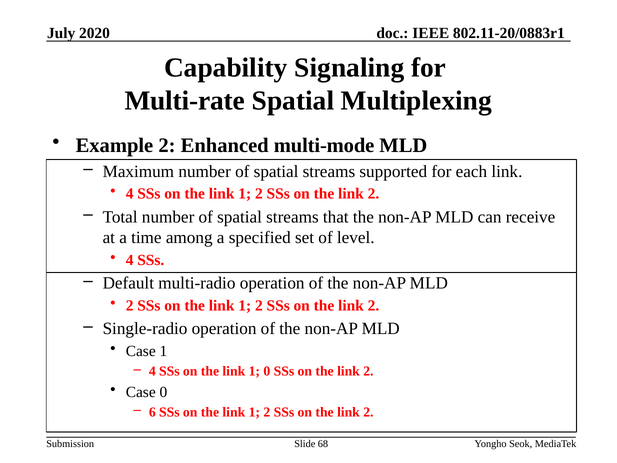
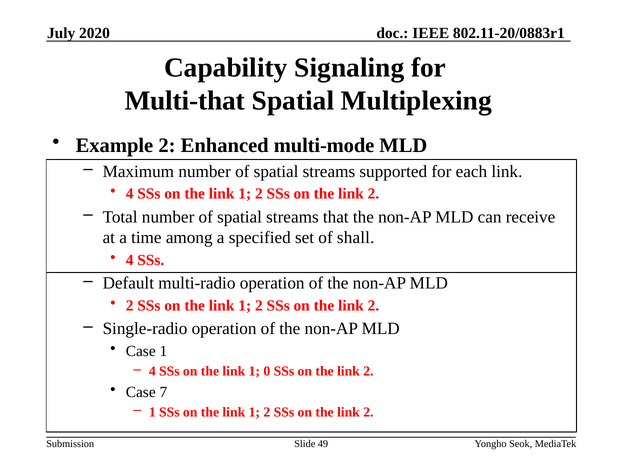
Multi-rate: Multi-rate -> Multi-that (185, 101)
level: level -> shall (356, 237)
Case 0: 0 -> 7 (163, 392)
6: 6 -> 1 (152, 412)
68: 68 -> 49 (323, 444)
